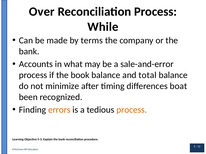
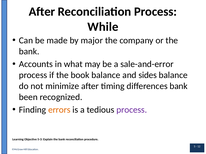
Over: Over -> After (42, 12)
terms: terms -> major (92, 41)
total: total -> sides (148, 75)
differences boat: boat -> bank (179, 86)
process colour: orange -> purple (132, 110)
